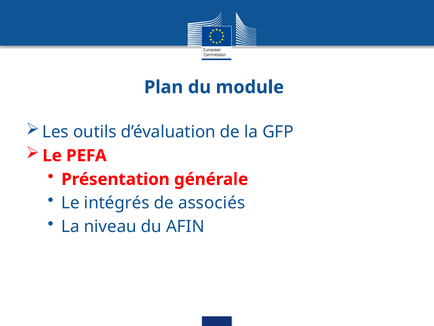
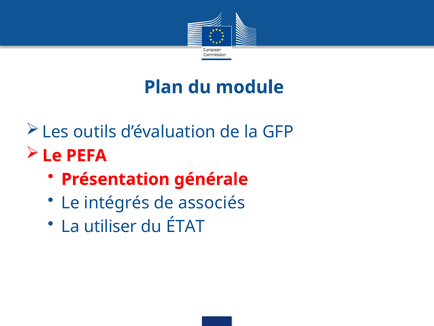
niveau: niveau -> utiliser (110, 226)
AFIN: AFIN -> ÉTAT (185, 226)
